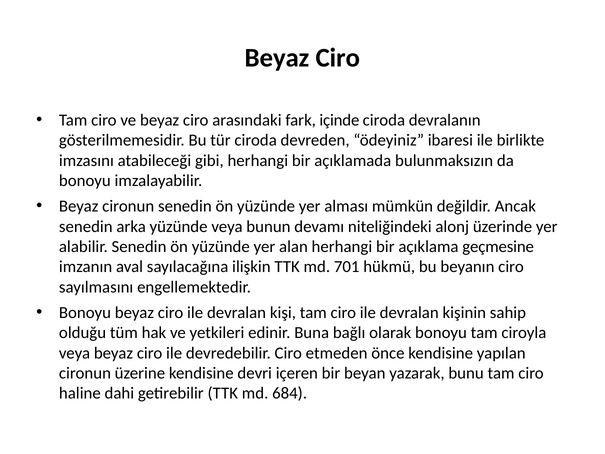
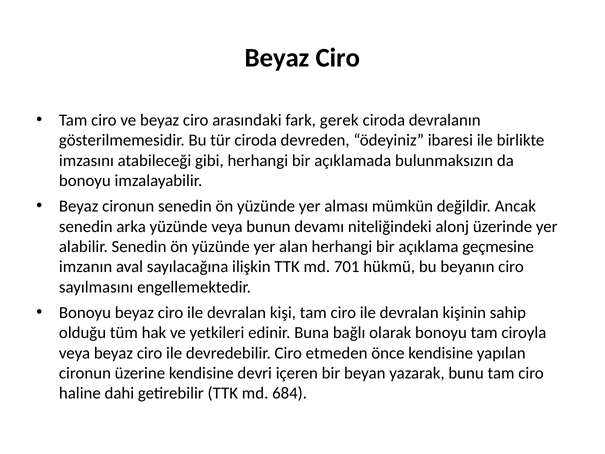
içinde: içinde -> gerek (339, 120)
